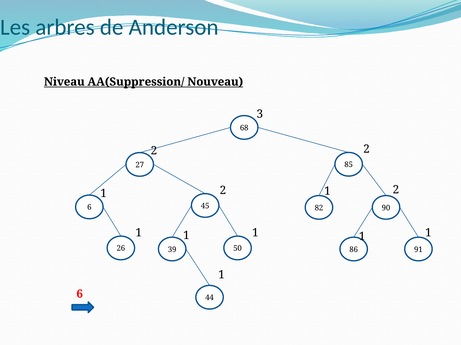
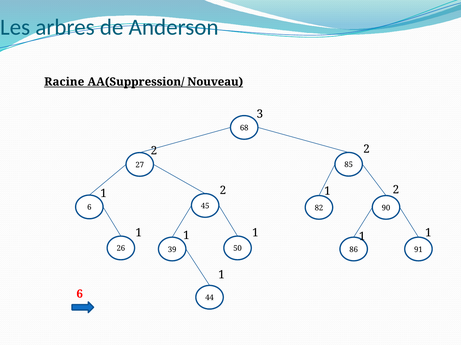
Niveau: Niveau -> Racine (64, 82)
